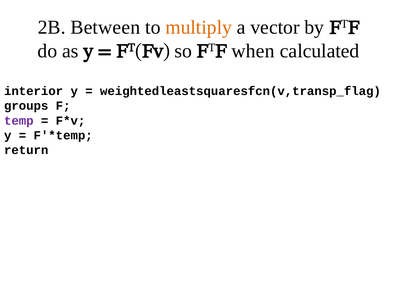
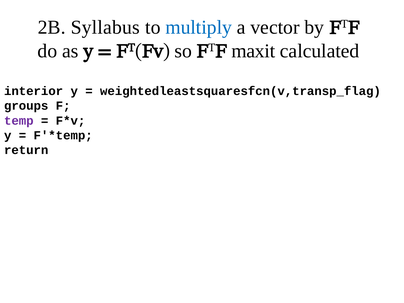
Between: Between -> Syllabus (105, 27)
multiply colour: orange -> blue (199, 27)
when: when -> maxit (253, 51)
